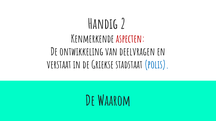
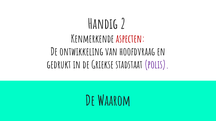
deelvragen: deelvragen -> hoofdvraag (137, 52)
verstaat: verstaat -> gedrukt (59, 65)
polis colour: blue -> purple (157, 65)
